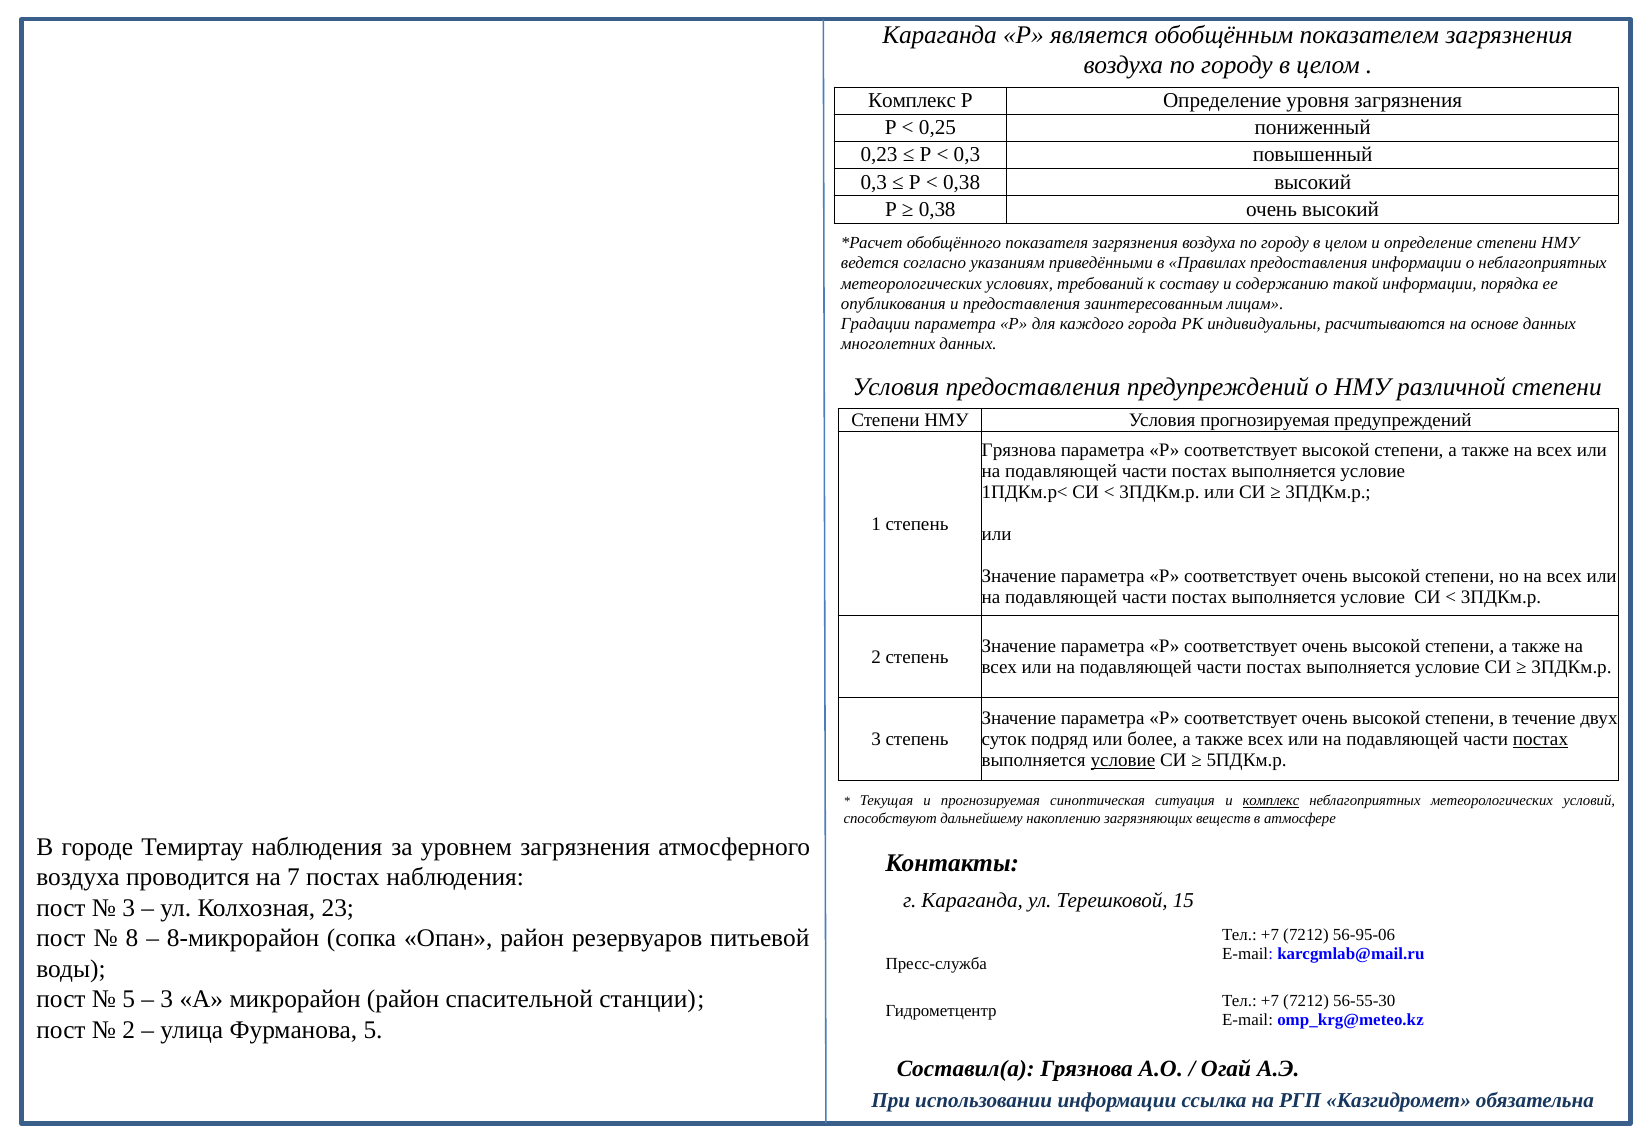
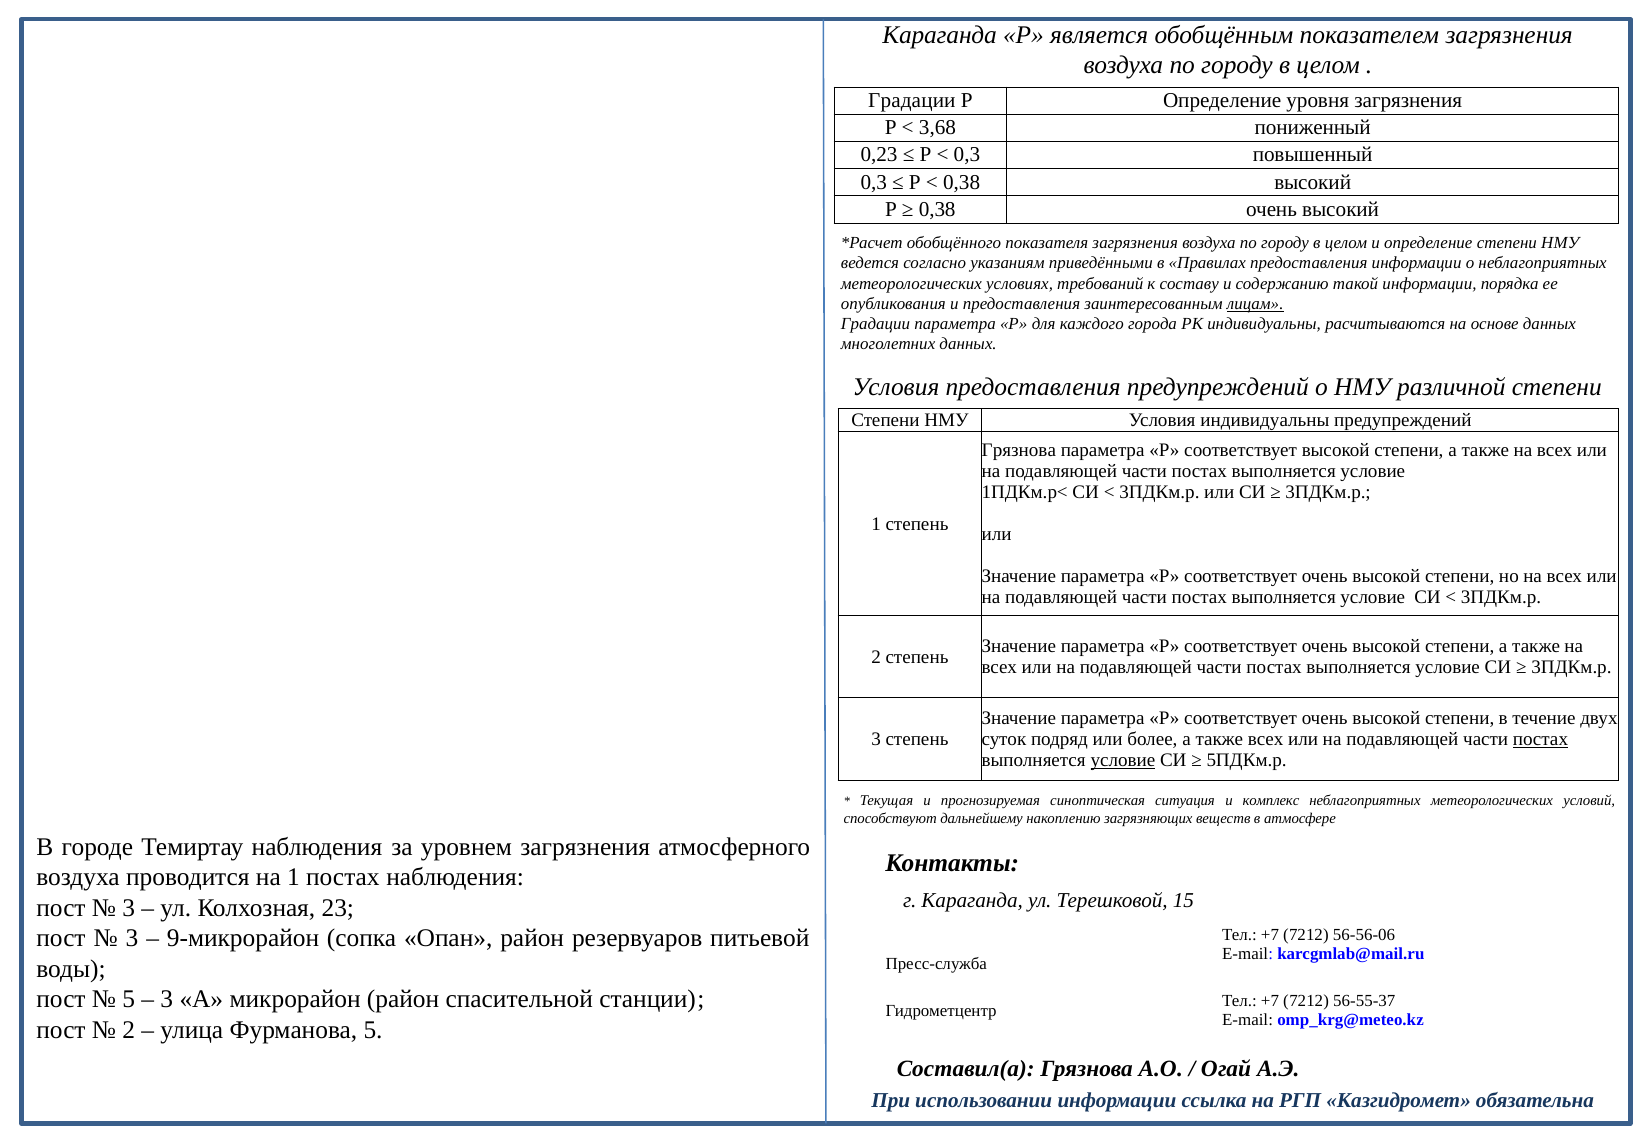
Комплекс: Комплекс -> Градации (912, 100)
0,25: 0,25 -> 3,68 (937, 128)
лицам underline: none -> present (1255, 304)
Условия прогнозируемая: прогнозируемая -> индивидуальны (1265, 421)
комплекс underline: present -> none (1271, 801)
на 7: 7 -> 1 (293, 878)
8: 8 -> 3 (132, 939)
8-микрорайон: 8-микрорайон -> 9-микрорайон (243, 939)
56-95-06: 56-95-06 -> 56-56-06 (1364, 936)
56-55-30: 56-55-30 -> 56-55-37 (1364, 1002)
